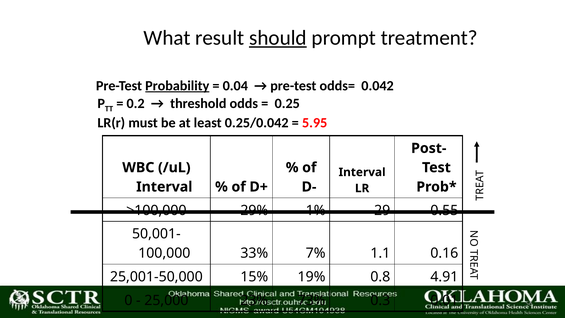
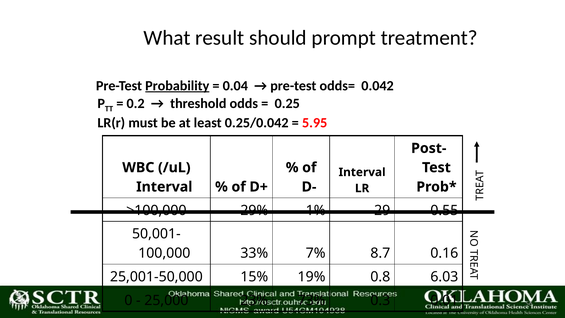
should underline: present -> none (278, 38)
1.1: 1.1 -> 8.7 (380, 253)
4.91: 4.91 -> 6.03 (444, 277)
